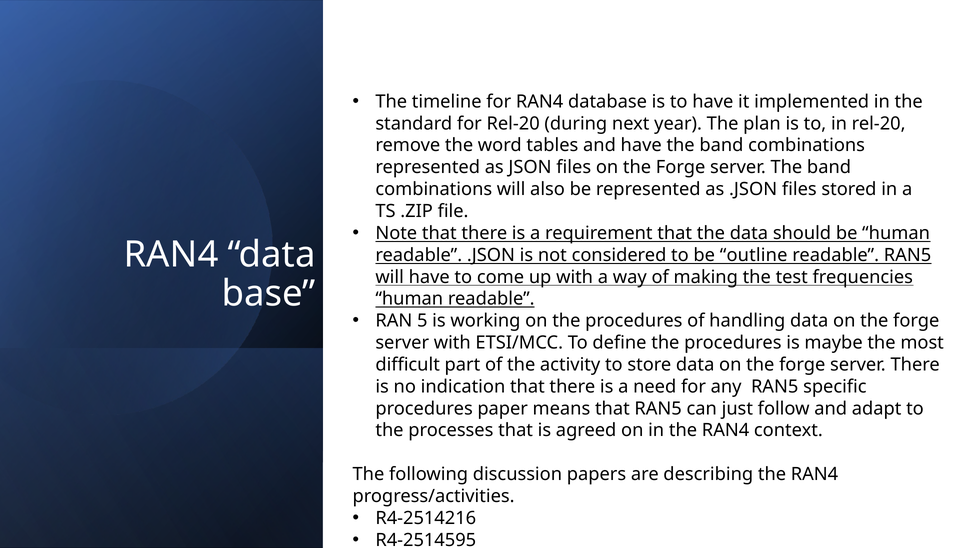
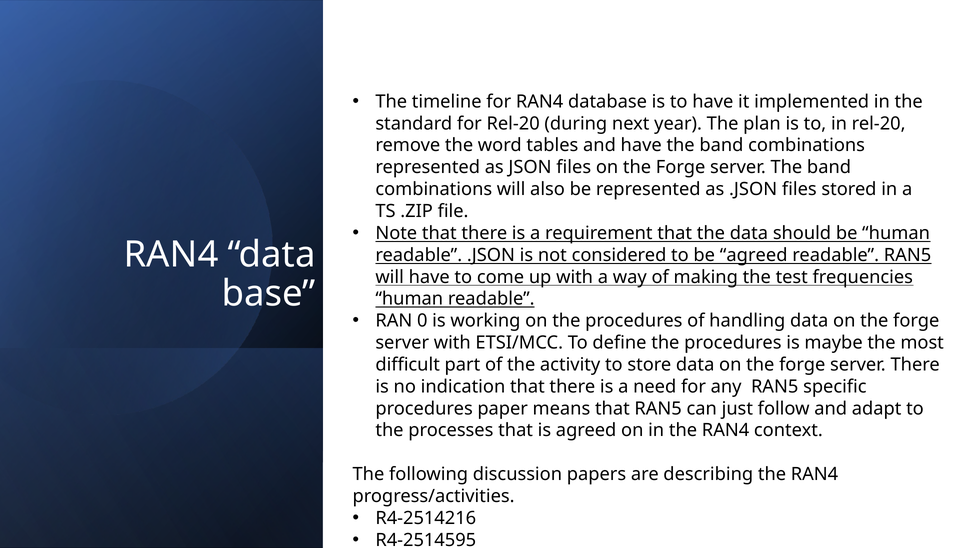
be outline: outline -> agreed (754, 255)
5: 5 -> 0 (422, 321)
